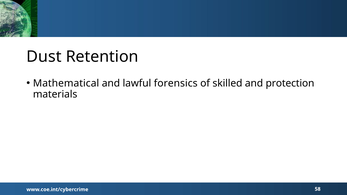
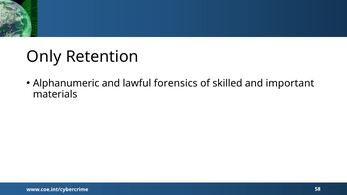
Dust: Dust -> Only (44, 57)
Mathematical: Mathematical -> Alphanumeric (66, 83)
protection: protection -> important (290, 83)
